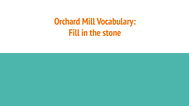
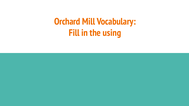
stone: stone -> using (112, 33)
